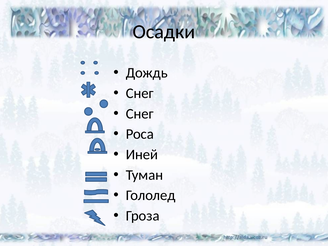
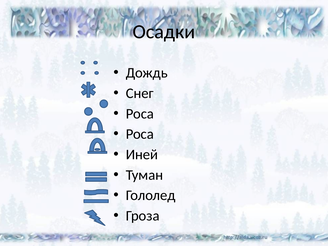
Снег: Снег -> Роса (140, 114)
